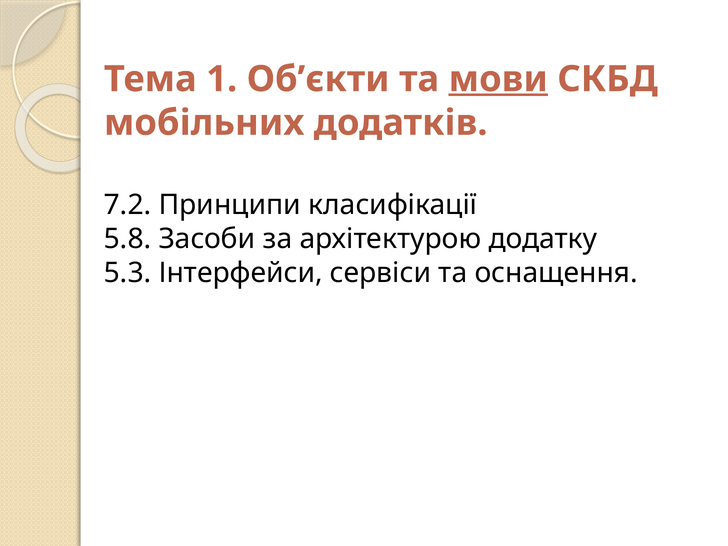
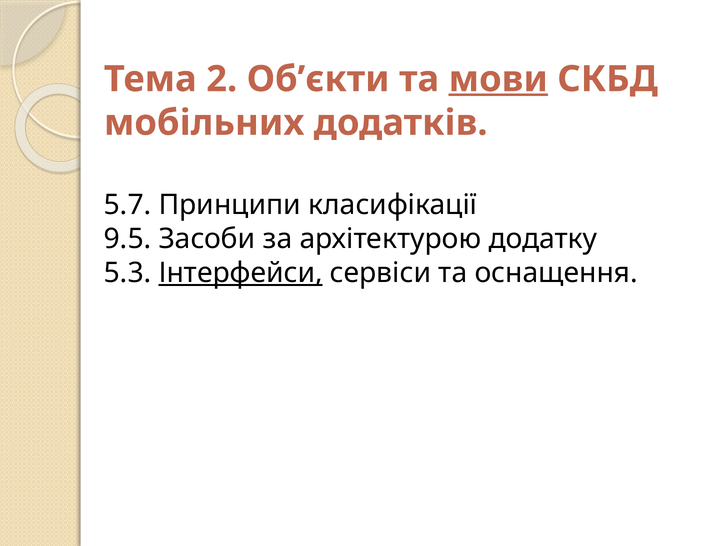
1: 1 -> 2 (222, 79)
7.2: 7.2 -> 5.7 (128, 205)
5.8: 5.8 -> 9.5 (128, 239)
Інтерфейси underline: none -> present (241, 273)
